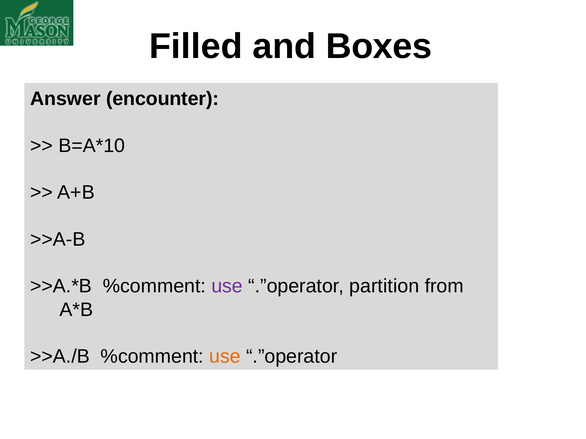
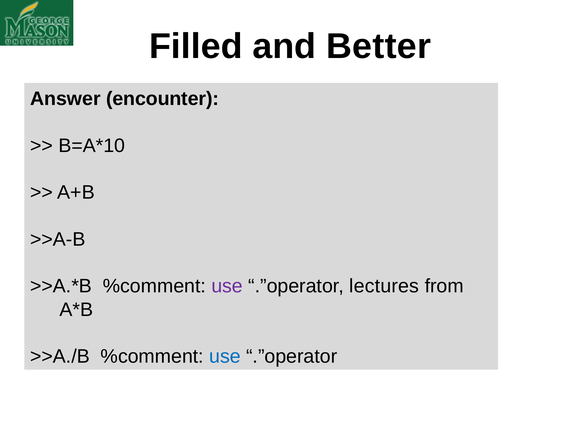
Boxes: Boxes -> Better (379, 46)
partition: partition -> lectures (384, 286)
use colour: orange -> blue (225, 357)
